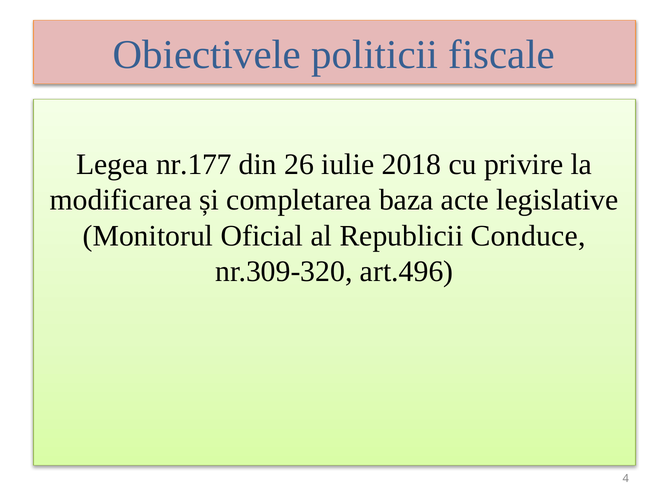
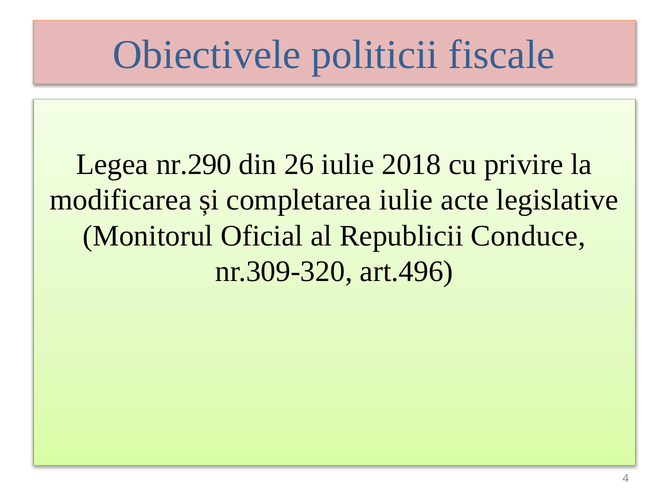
nr.177: nr.177 -> nr.290 (194, 164)
completarea baza: baza -> iulie (406, 200)
